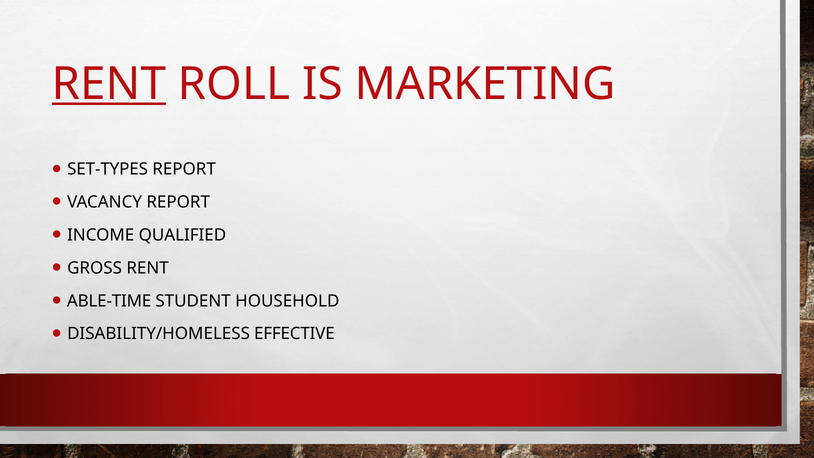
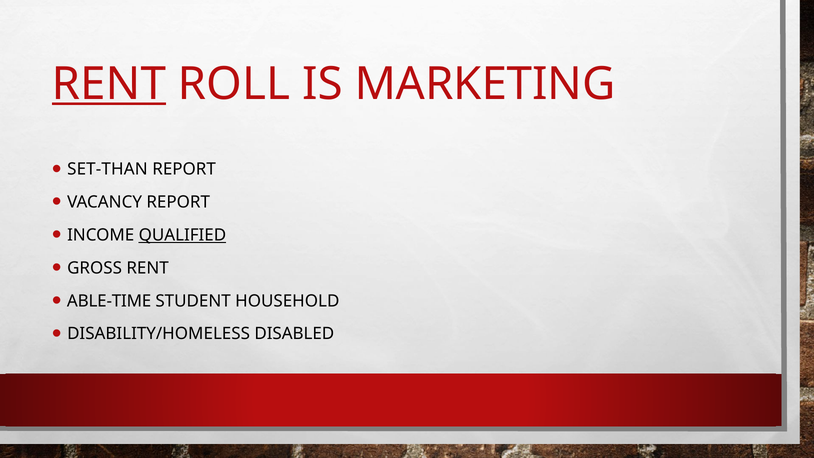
SET-TYPES: SET-TYPES -> SET-THAN (107, 169)
QUALIFIED underline: none -> present (182, 235)
EFFECTIVE: EFFECTIVE -> DISABLED (294, 334)
